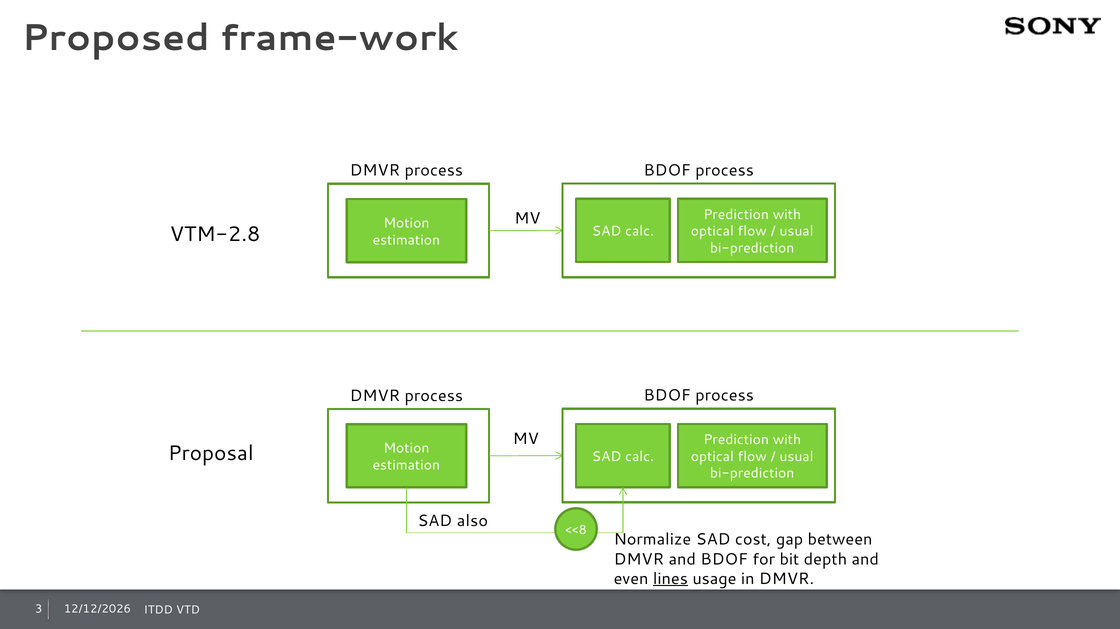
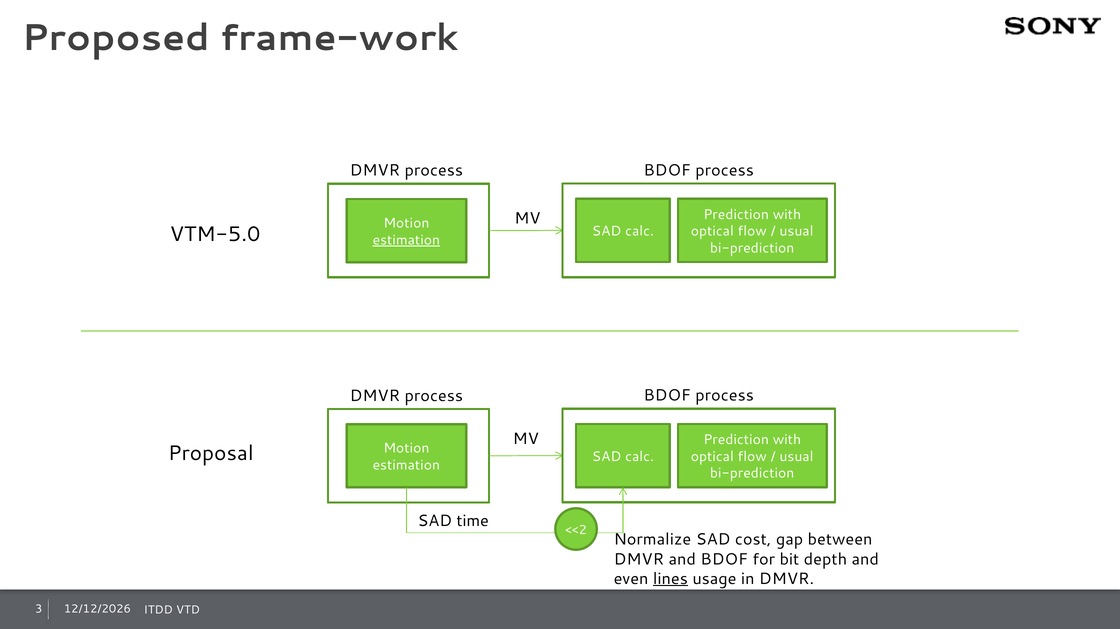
VTM-2.8: VTM-2.8 -> VTM-5.0 (215, 234)
estimation underline: none -> present (406, 240)
also: also -> time (473, 521)
<<8: <<8 -> <<2 (576, 530)
